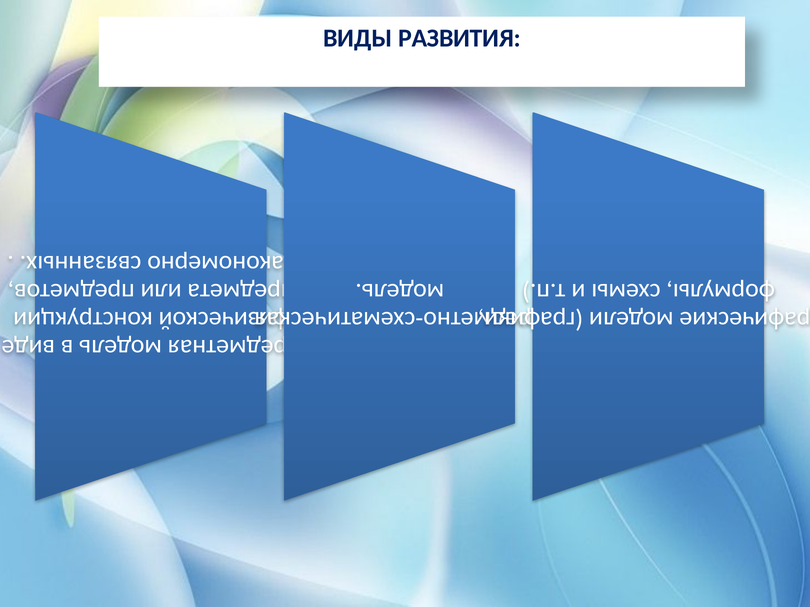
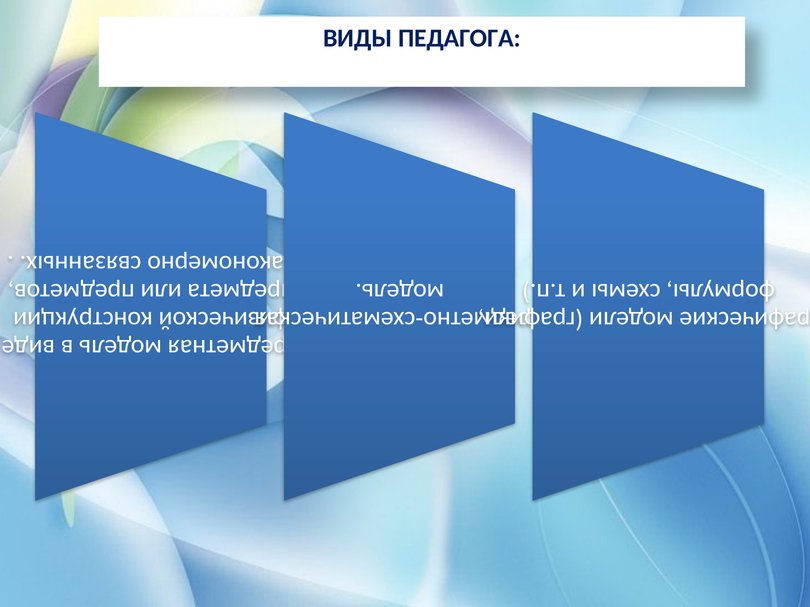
РАЗВИТИЯ: РАЗВИТИЯ -> ПЕДАГОГА (459, 38)
